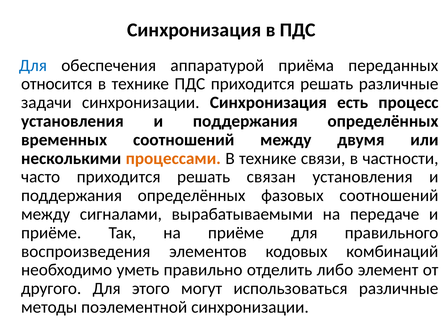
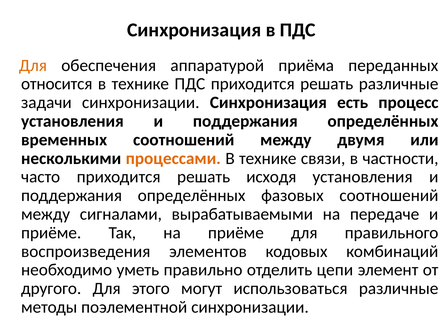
Для colour: blue -> orange (33, 65)
связан: связан -> исходя (271, 177)
либо: либо -> цепи (335, 270)
